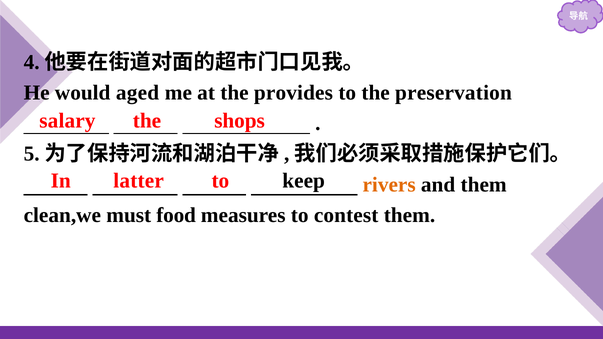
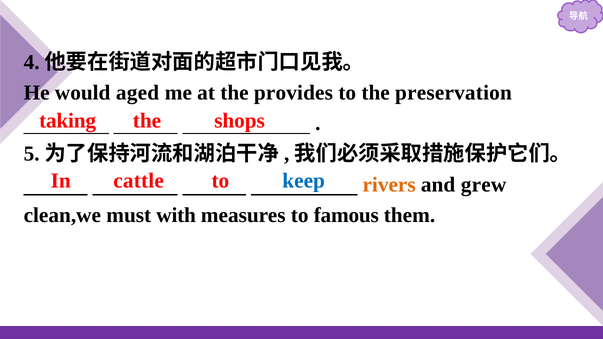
salary: salary -> taking (68, 121)
latter: latter -> cattle (139, 181)
keep colour: black -> blue (304, 181)
and them: them -> grew (484, 185)
food: food -> with (176, 215)
contest: contest -> famous (346, 215)
